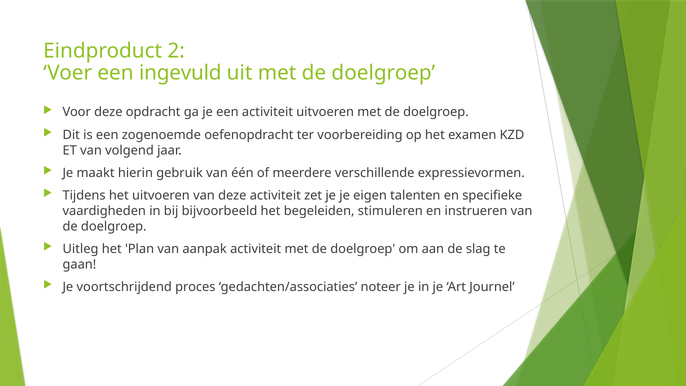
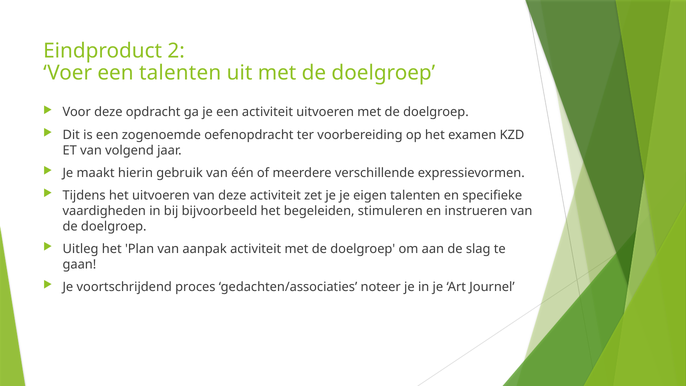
een ingevuld: ingevuld -> talenten (180, 73)
